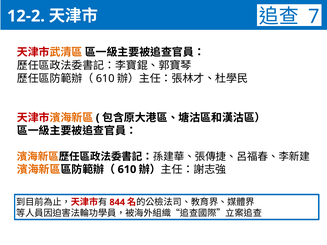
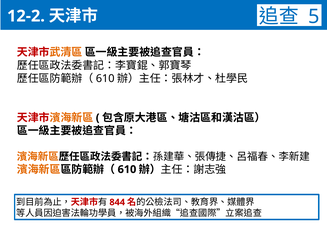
7: 7 -> 5 (314, 17)
